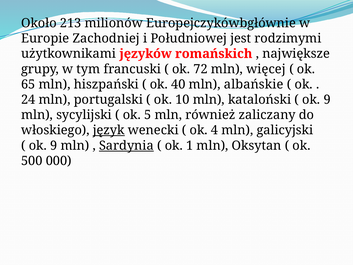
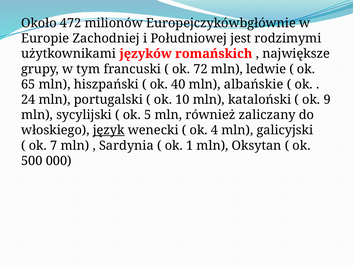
213: 213 -> 472 (71, 23)
więcej: więcej -> ledwie (266, 69)
9: 9 -> 7 (54, 145)
Sardynia underline: present -> none (126, 145)
